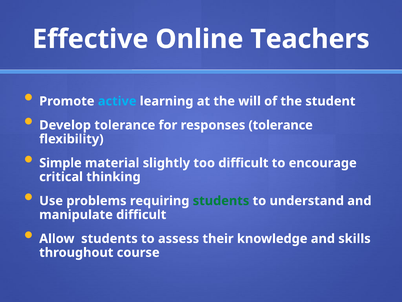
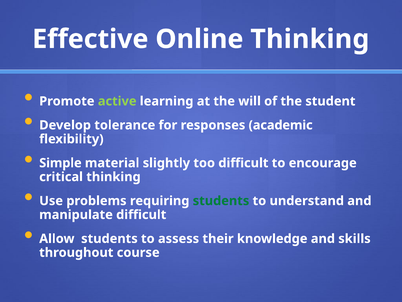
Online Teachers: Teachers -> Thinking (310, 39)
active colour: light blue -> light green (117, 101)
responses tolerance: tolerance -> academic (281, 125)
